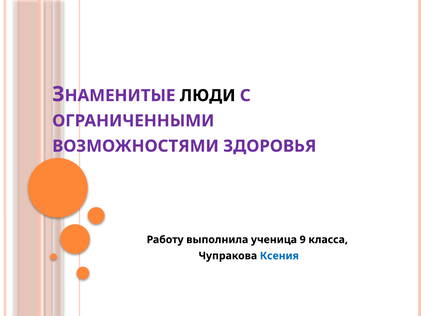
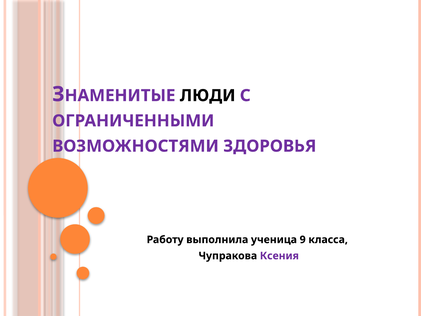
Ксения colour: blue -> purple (279, 256)
